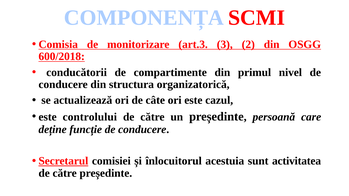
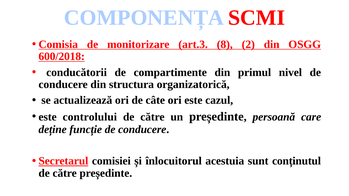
3: 3 -> 8 (225, 44)
activitatea: activitatea -> conținutul (297, 161)
